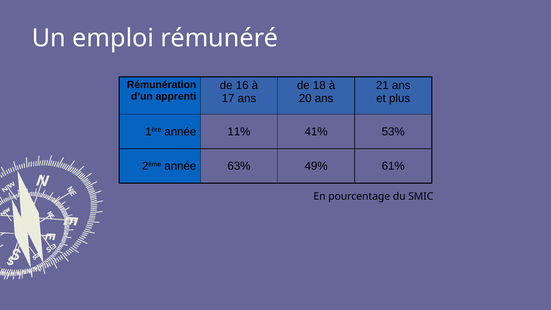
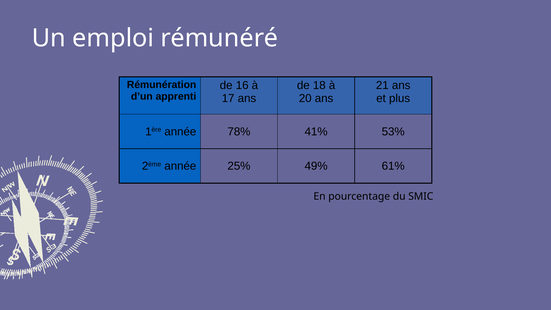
11%: 11% -> 78% (239, 132)
63%: 63% -> 25% (239, 166)
